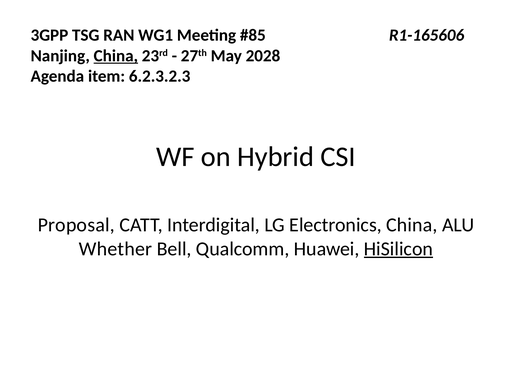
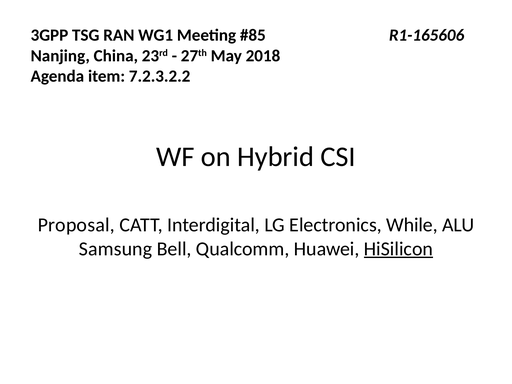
China underline: present -> none (116, 56)
2028: 2028 -> 2018 (263, 56)
6.2.3.2.3: 6.2.3.2.3 -> 7.2.3.2.2 (160, 76)
Electronics China: China -> While (412, 225)
Whether: Whether -> Samsung (116, 249)
